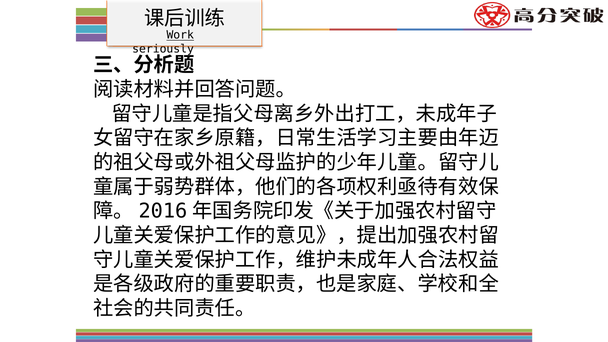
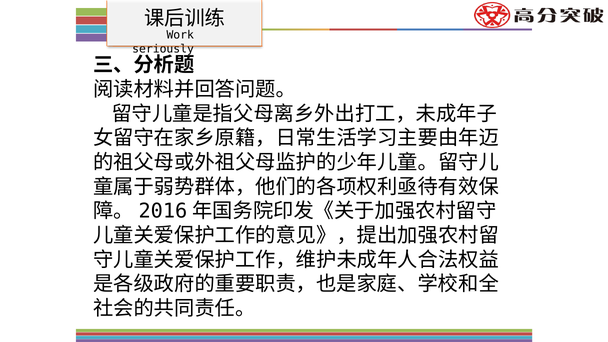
Work underline: present -> none (180, 35)
